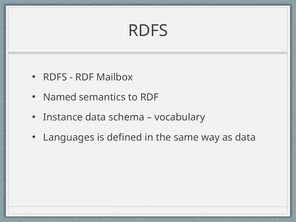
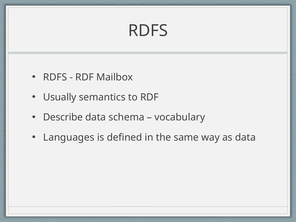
Named: Named -> Usually (60, 97)
Instance: Instance -> Describe (63, 117)
